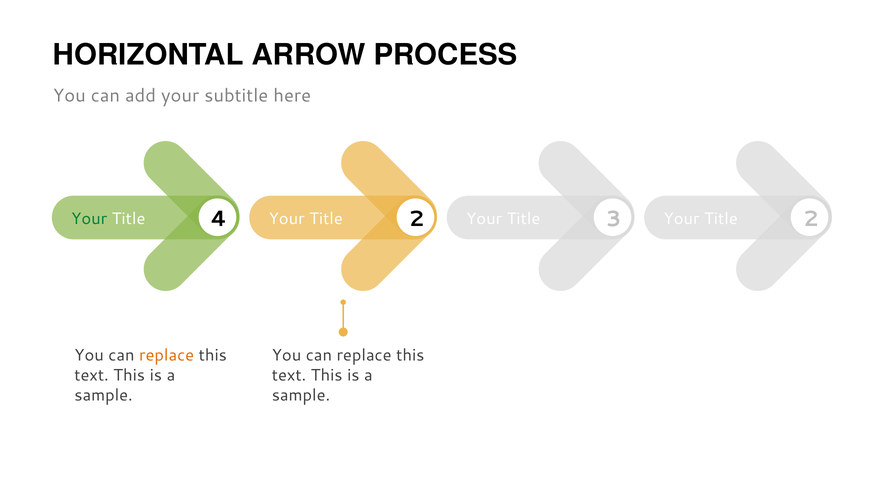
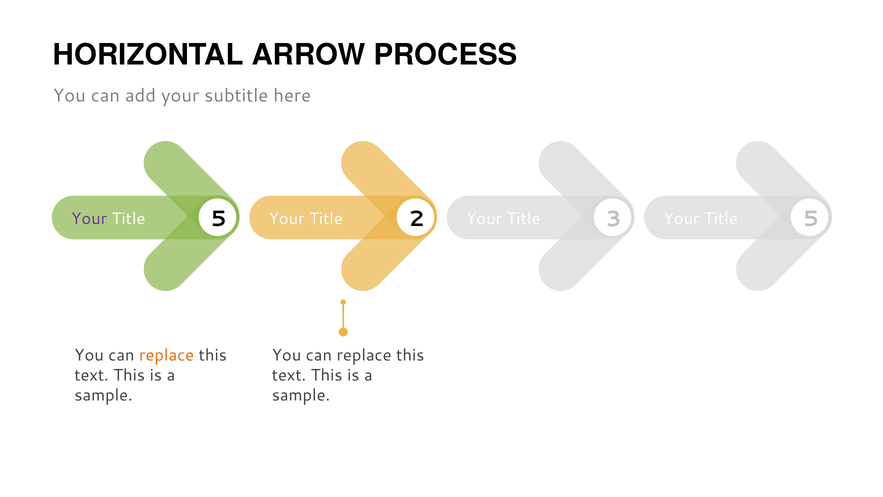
Your colour: green -> purple (89, 219)
4: 4 -> 5 (219, 219)
2: 2 -> 5 (811, 219)
